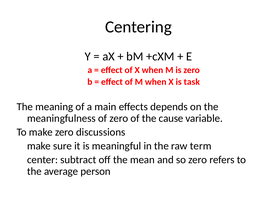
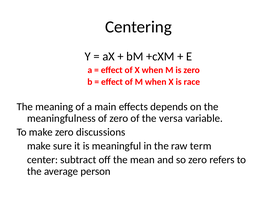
task: task -> race (192, 82)
cause: cause -> versa (171, 118)
